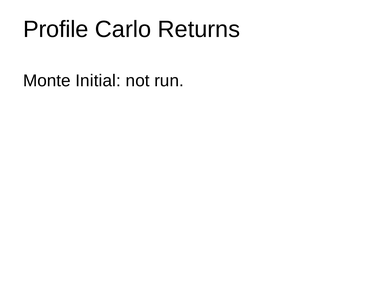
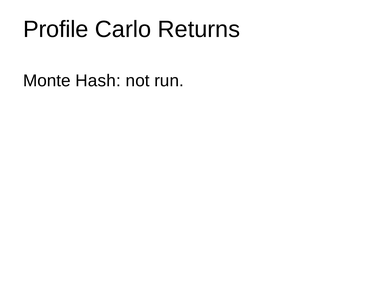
Initial: Initial -> Hash (98, 81)
